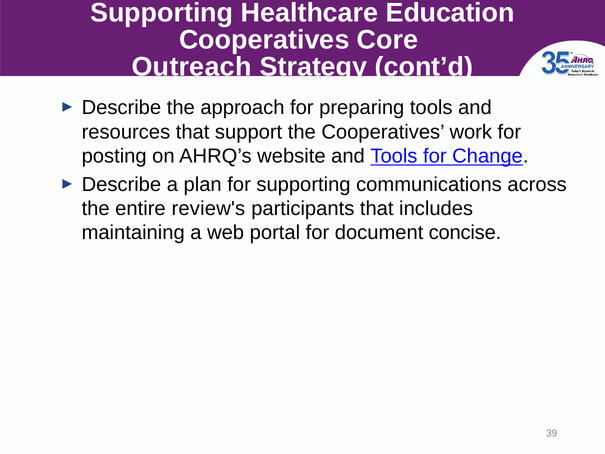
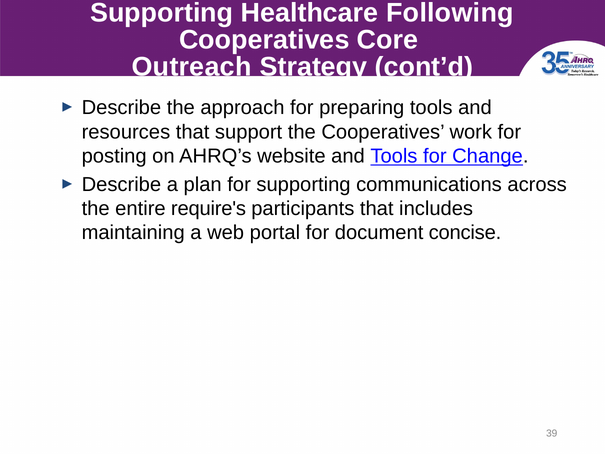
Education: Education -> Following (450, 13)
review's: review's -> require's (209, 208)
